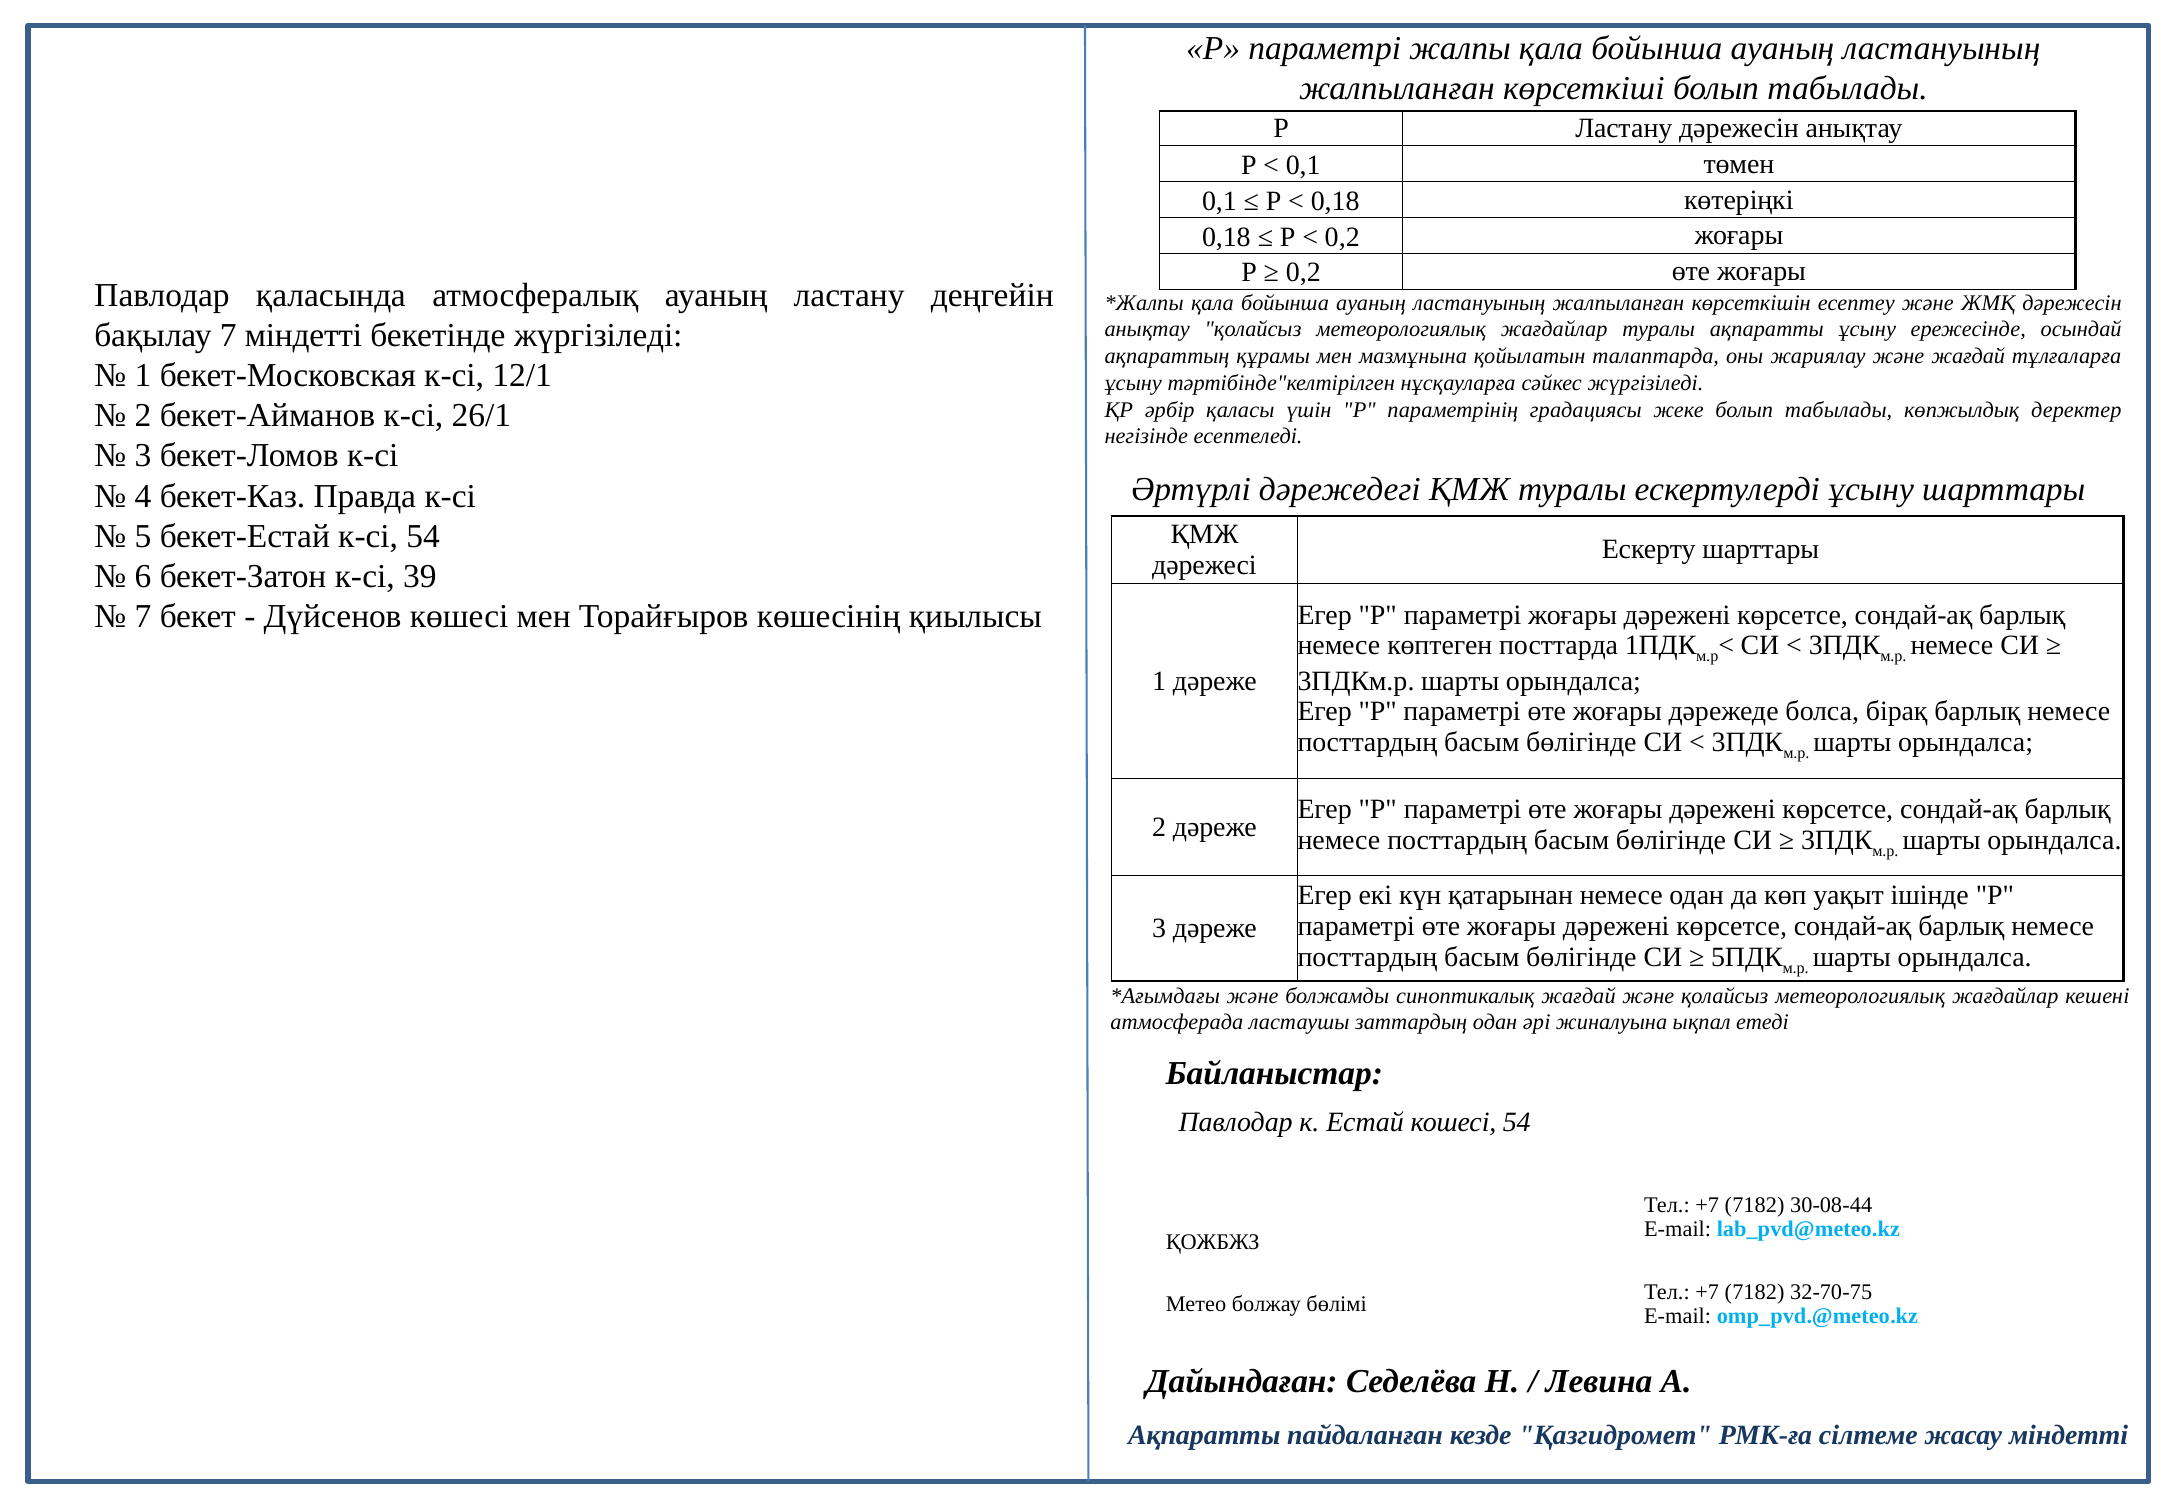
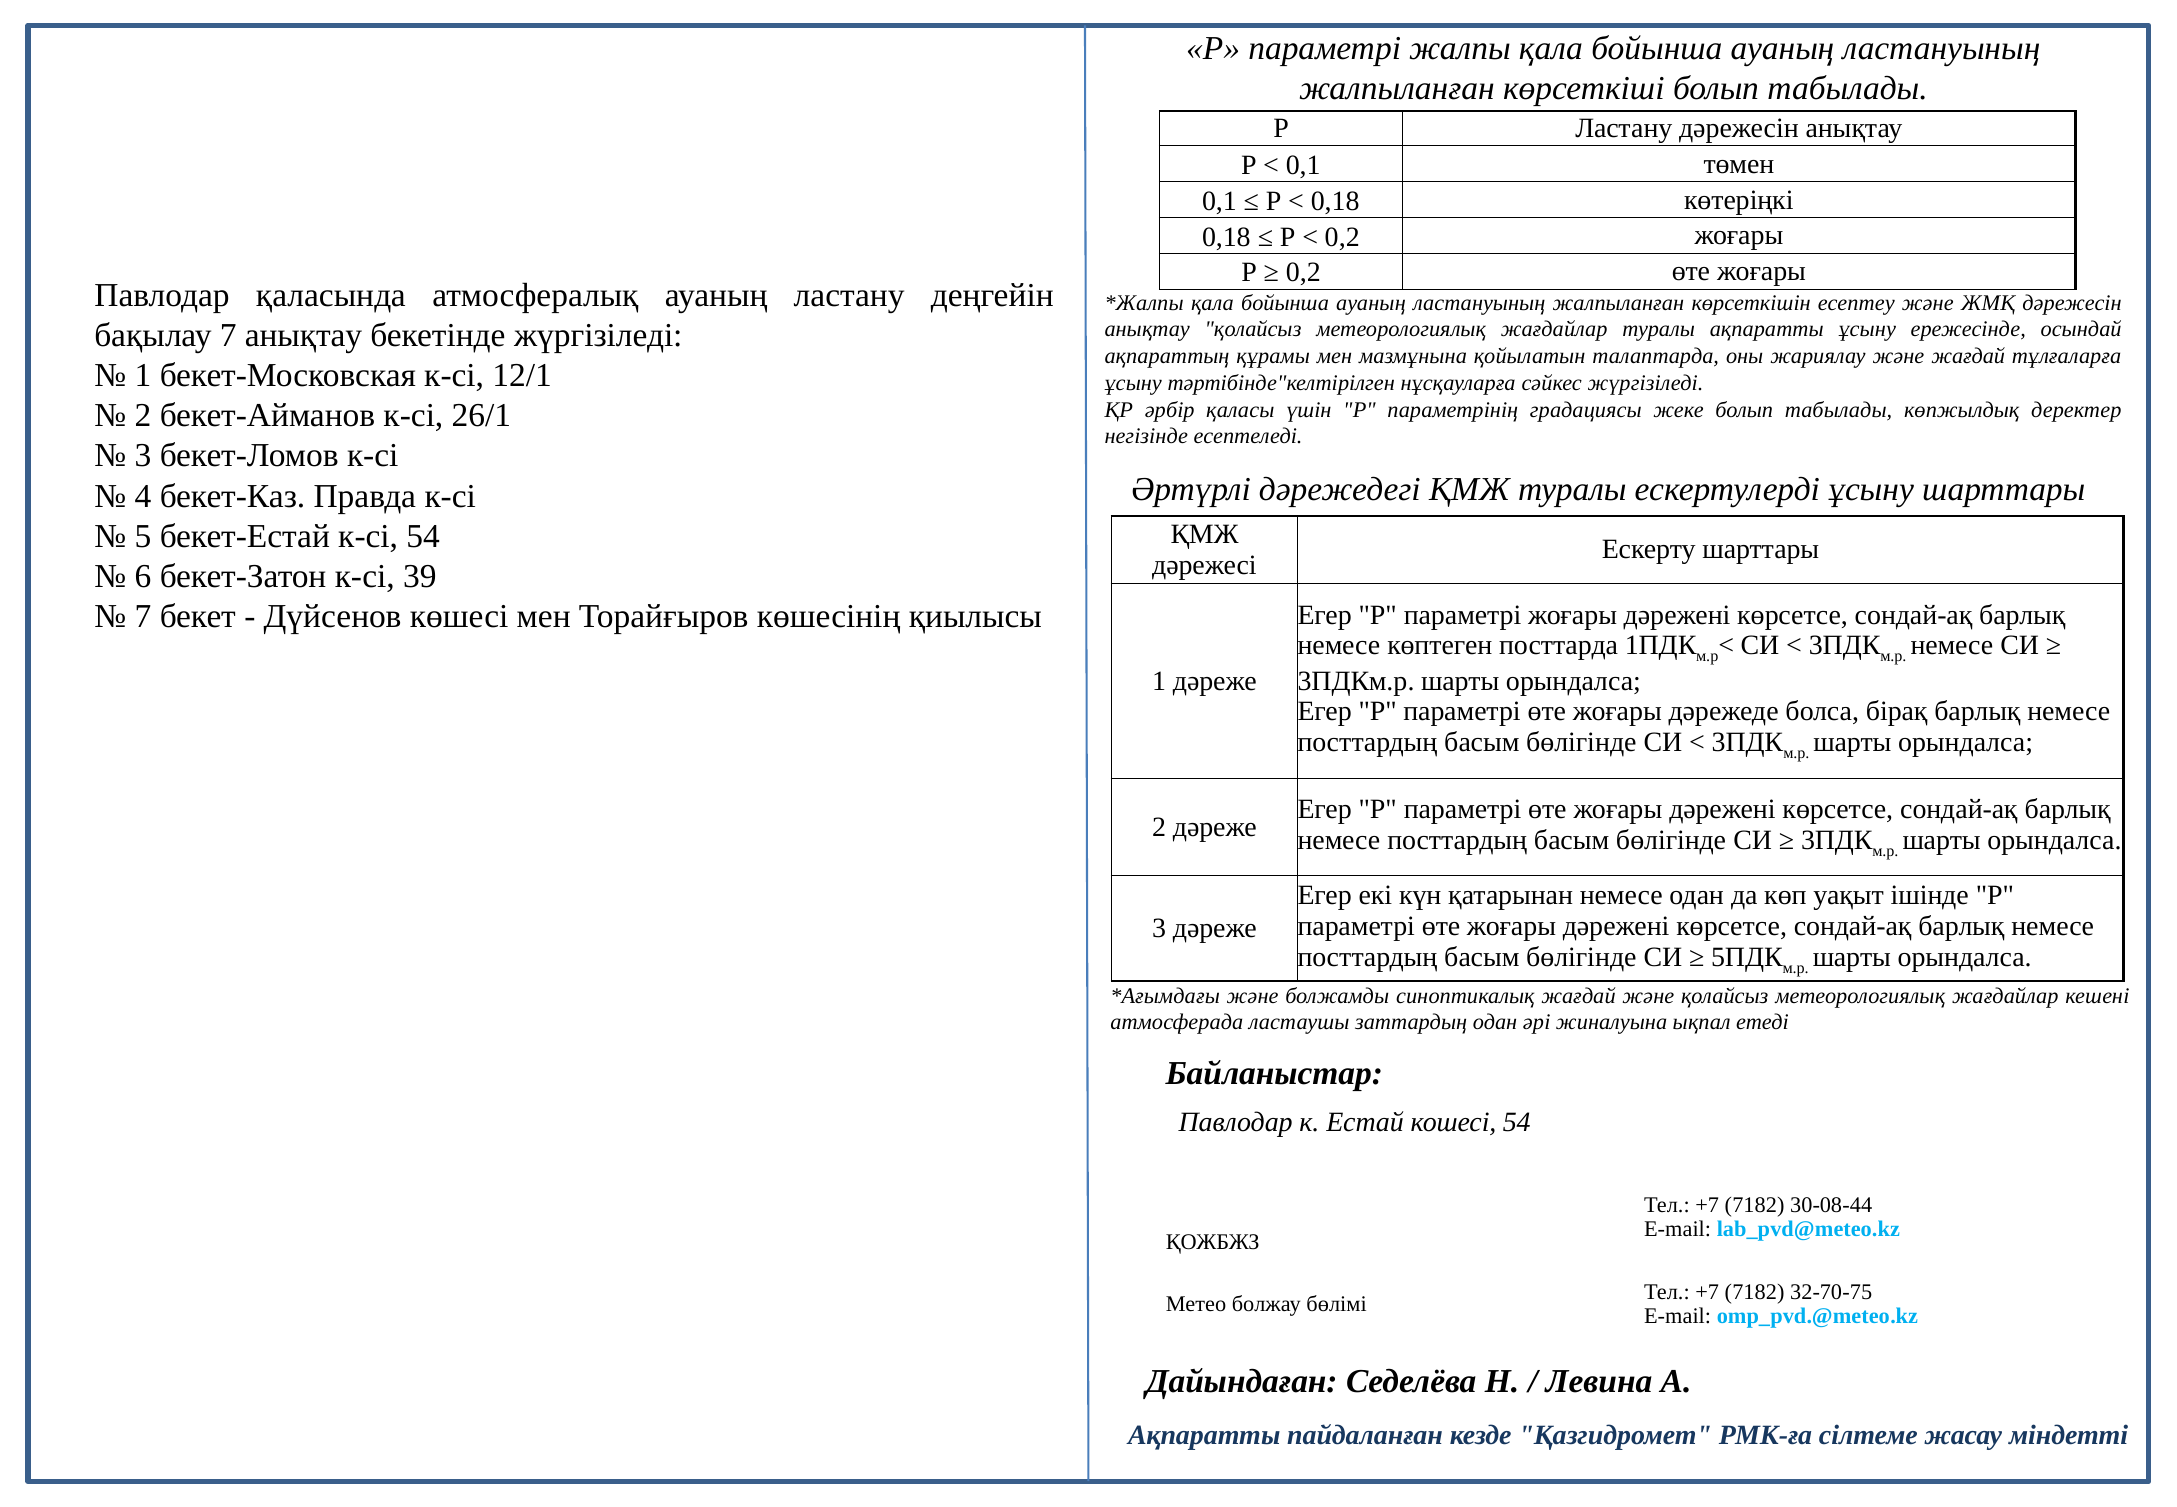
7 міндетті: міндетті -> анықтау (303, 335)
